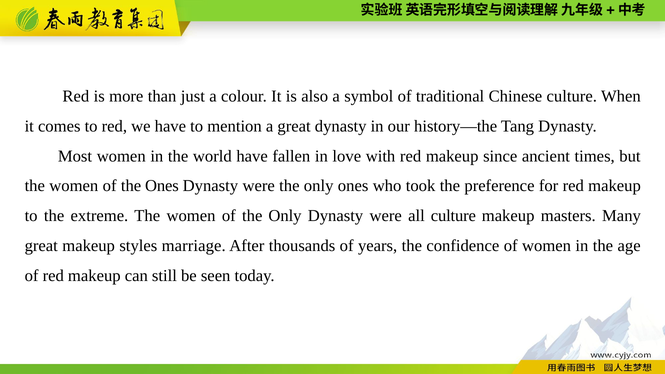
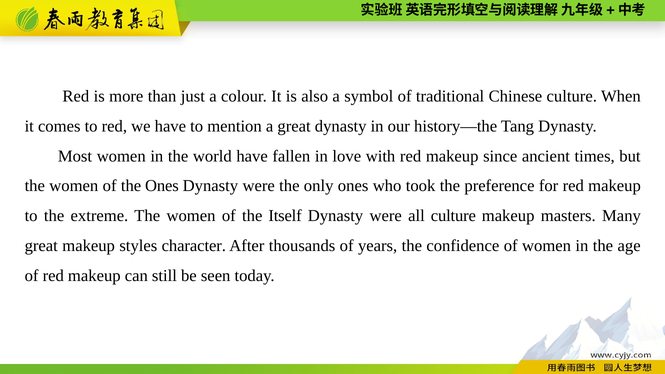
of the Only: Only -> Itself (285, 216)
marriage: marriage -> character (194, 246)
